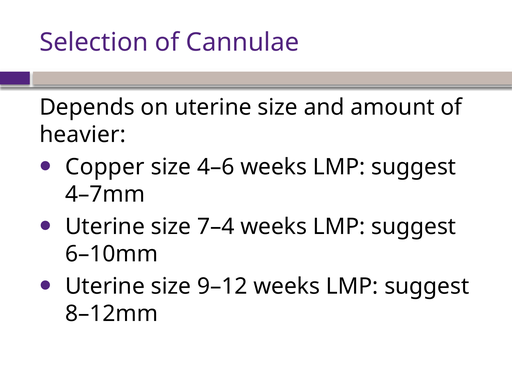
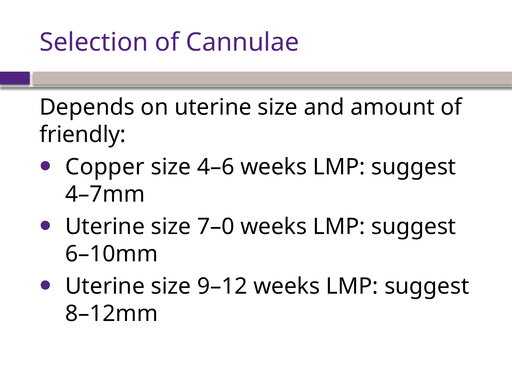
heavier: heavier -> friendly (83, 135)
7–4: 7–4 -> 7–0 (216, 227)
